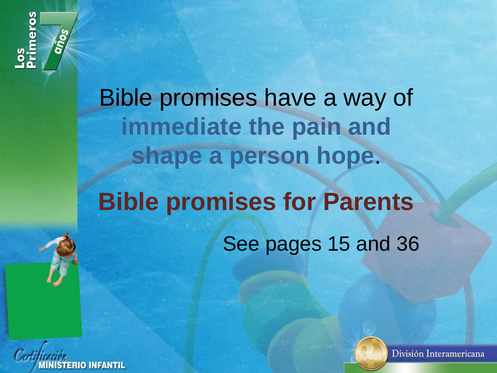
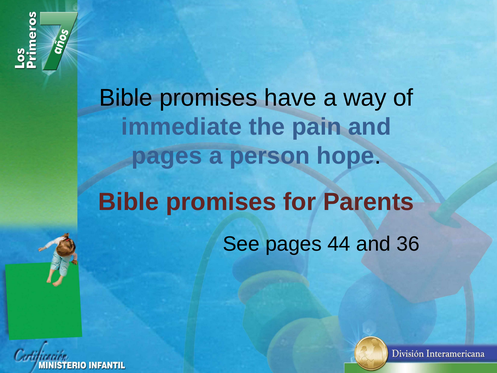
shape: shape -> pages (167, 156)
15: 15 -> 44 (339, 244)
